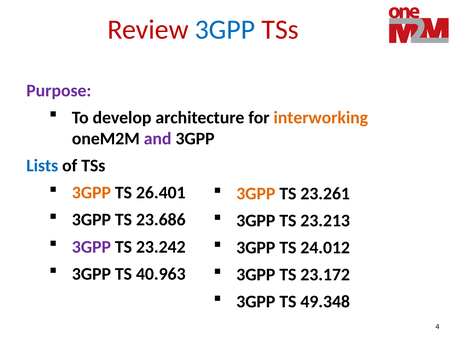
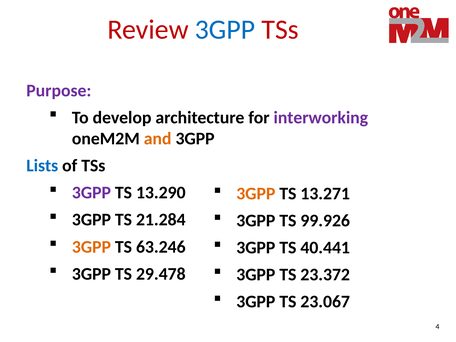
interworking colour: orange -> purple (321, 118)
and colour: purple -> orange (158, 139)
3GPP colour: orange -> purple (91, 193)
26.401: 26.401 -> 13.290 (161, 193)
23.261: 23.261 -> 13.271 (325, 194)
23.686: 23.686 -> 21.284 (161, 220)
23.213: 23.213 -> 99.926 (325, 221)
3GPP colour: purple -> orange (91, 247)
23.242: 23.242 -> 63.246 (161, 247)
24.012: 24.012 -> 40.441 (325, 248)
40.963: 40.963 -> 29.478 (161, 274)
23.172: 23.172 -> 23.372 (325, 275)
49.348: 49.348 -> 23.067 (325, 302)
